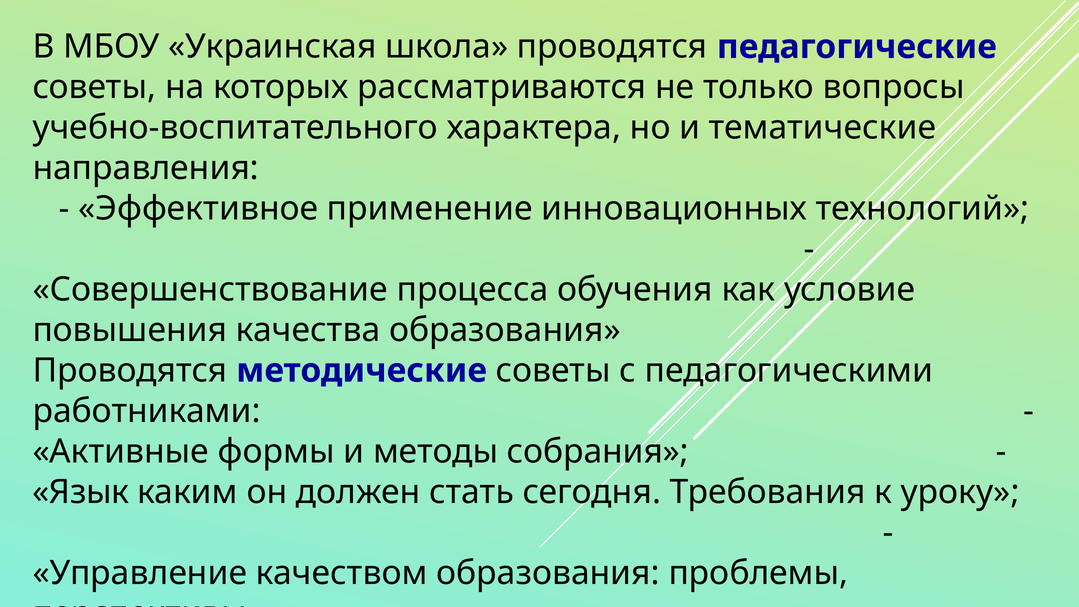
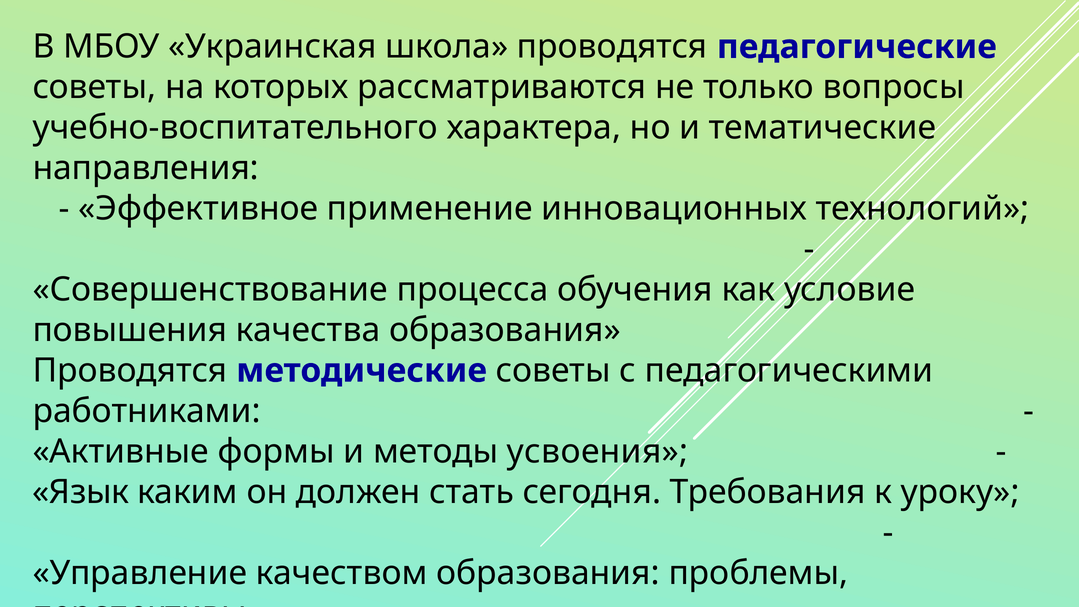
собрания: собрания -> усвоения (598, 451)
